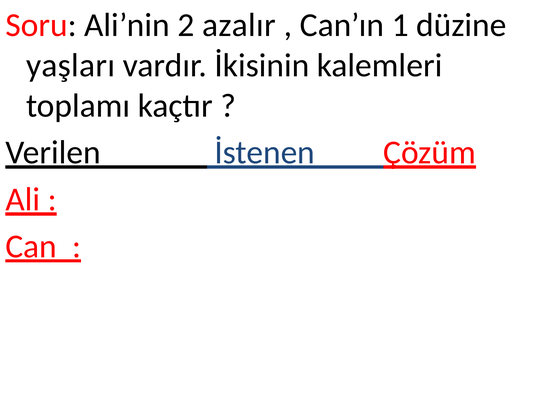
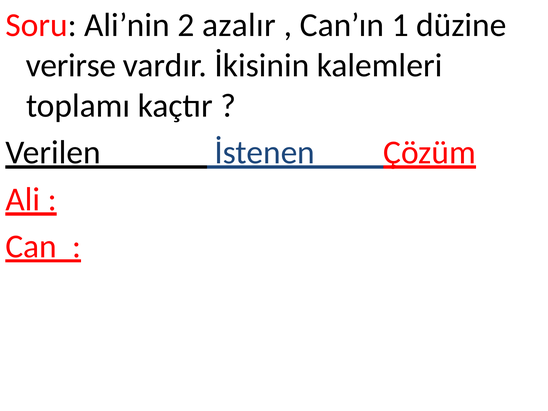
yaşları: yaşları -> verirse (71, 65)
